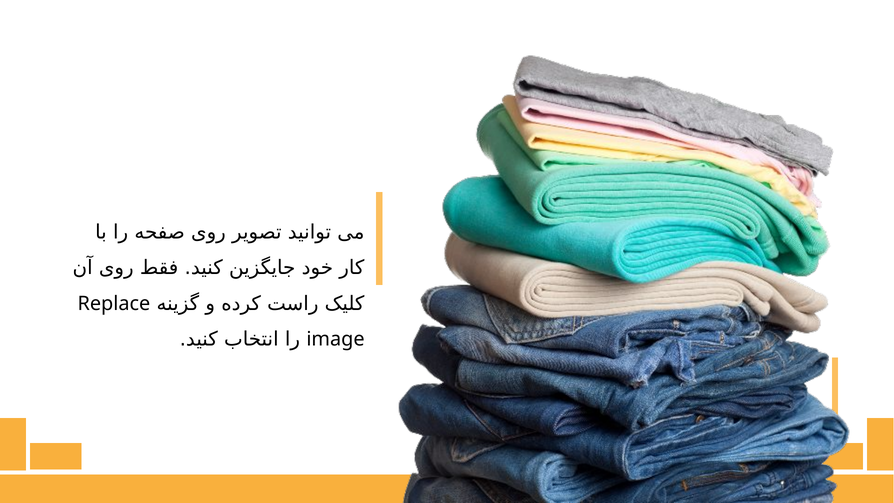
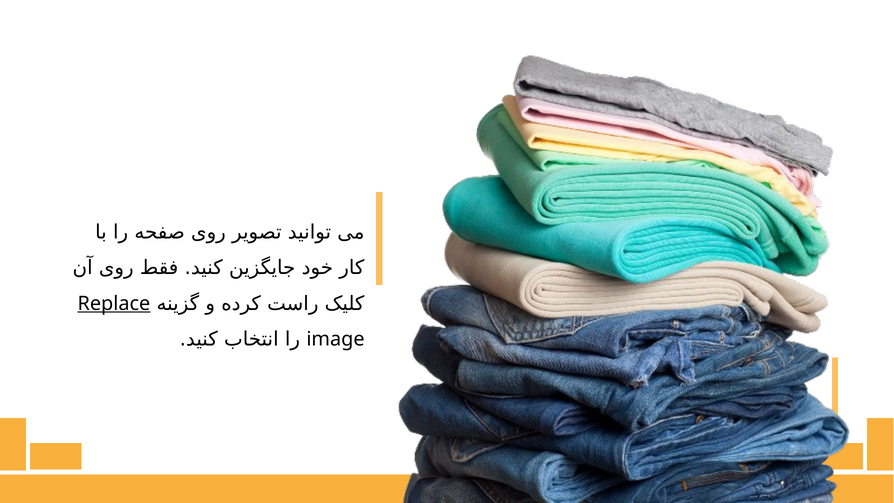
Replace underline: none -> present (114, 303)
